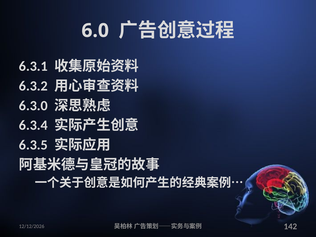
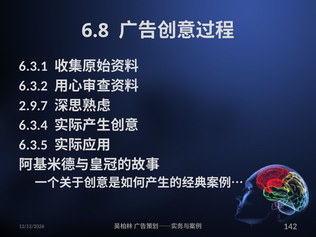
6.0: 6.0 -> 6.8 (95, 31)
6.3.0: 6.3.0 -> 2.9.7 (33, 106)
